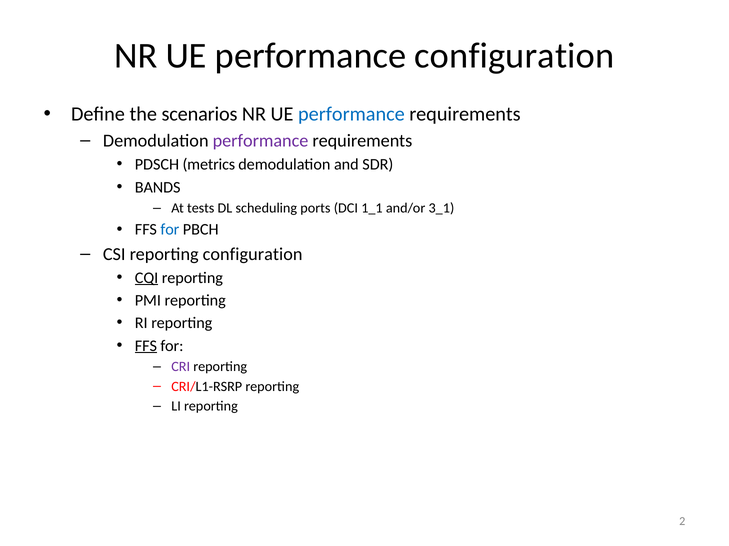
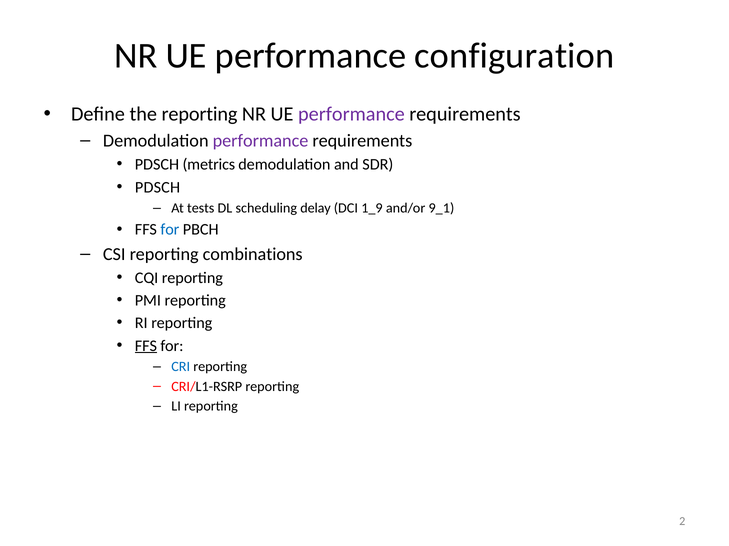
the scenarios: scenarios -> reporting (200, 114)
performance colour: blue -> purple (351, 114)
BANDS: BANDS -> PDSCH (158, 187)
ports: ports -> delay (316, 208)
1_1: 1_1 -> 1_9 (372, 208)
3_1: 3_1 -> 9_1 (441, 208)
reporting configuration: configuration -> combinations (253, 254)
CQI underline: present -> none (147, 278)
CRI colour: purple -> blue (181, 367)
